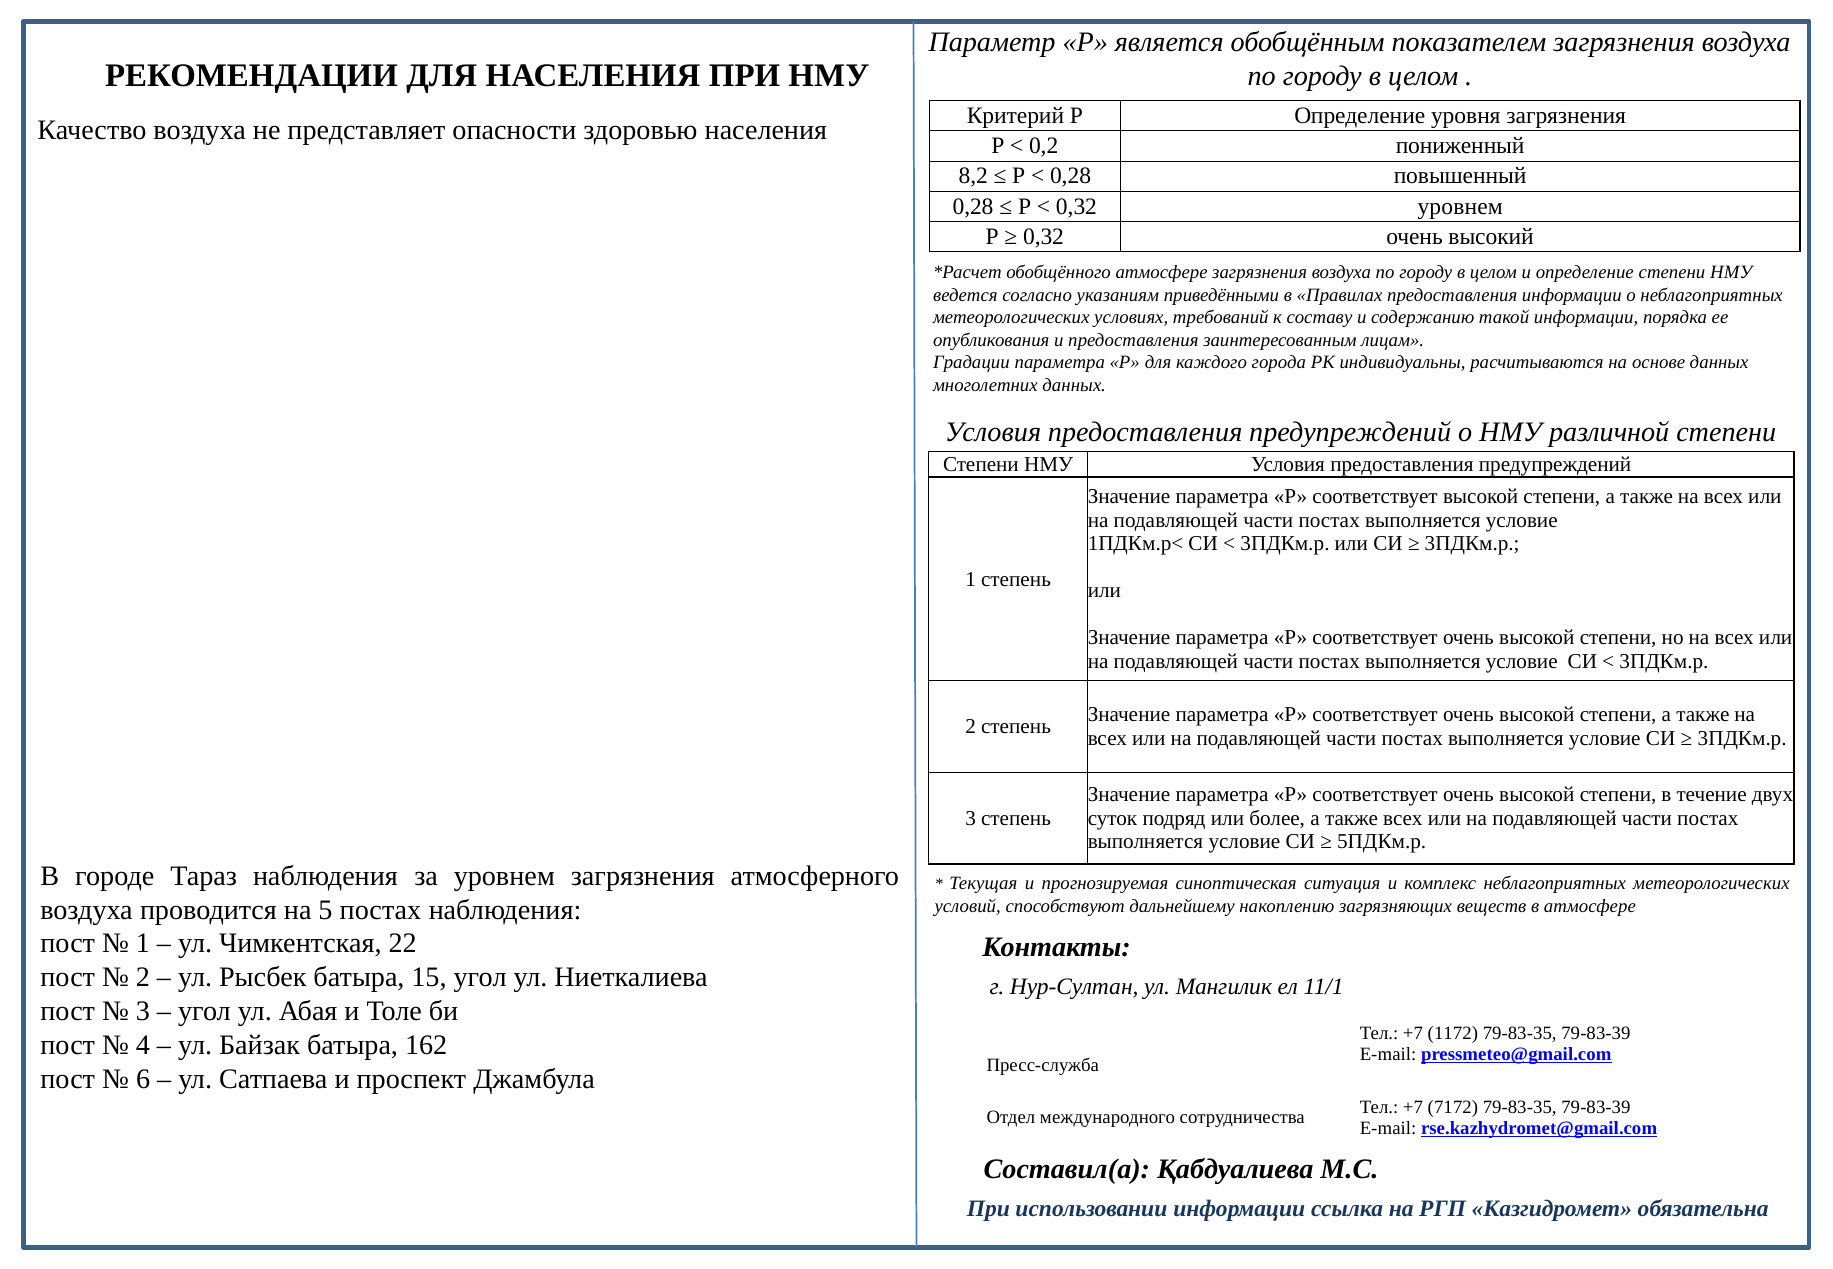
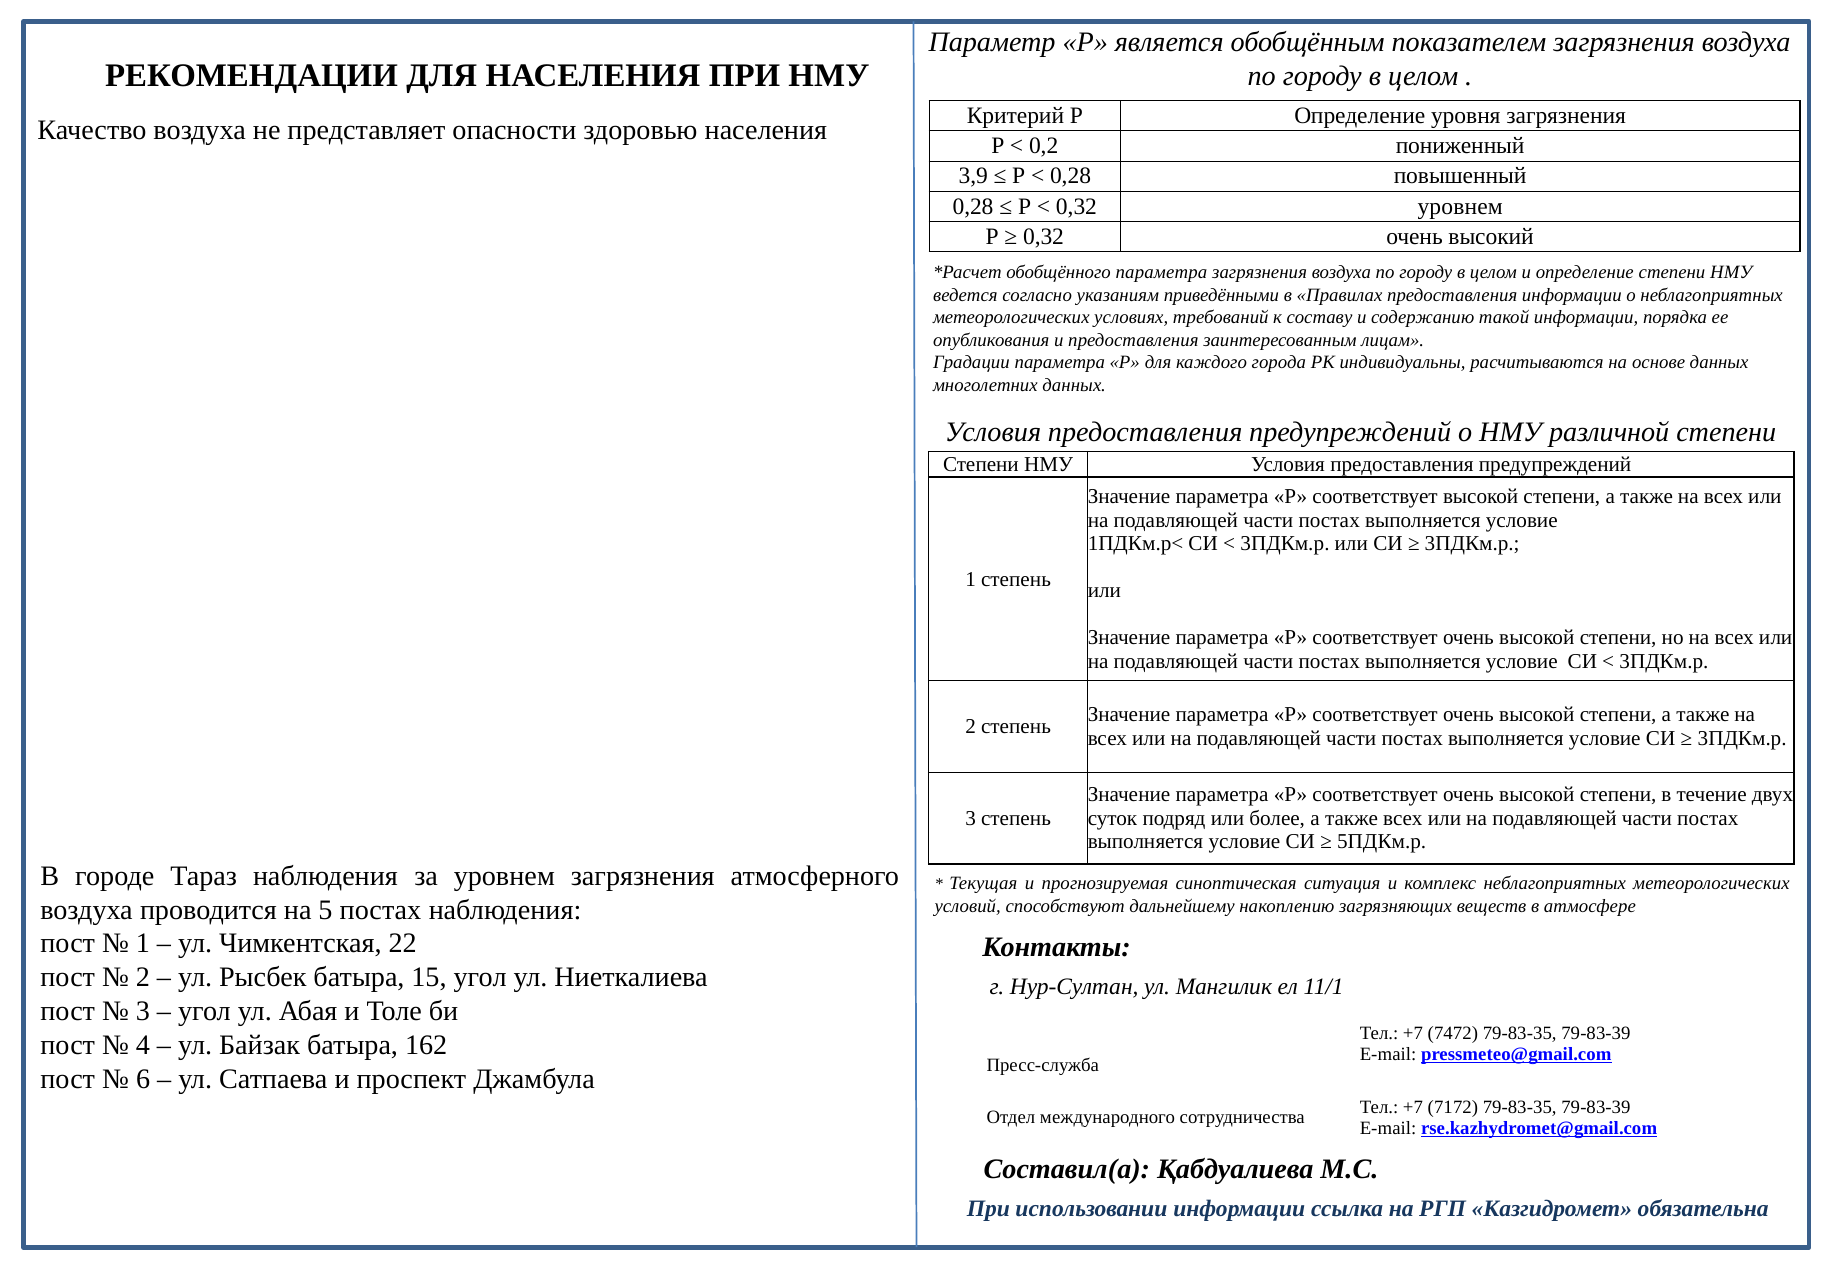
8,2: 8,2 -> 3,9 (973, 176)
обобщённого атмосфере: атмосфере -> параметра (1161, 272)
1172: 1172 -> 7472 (1453, 1034)
